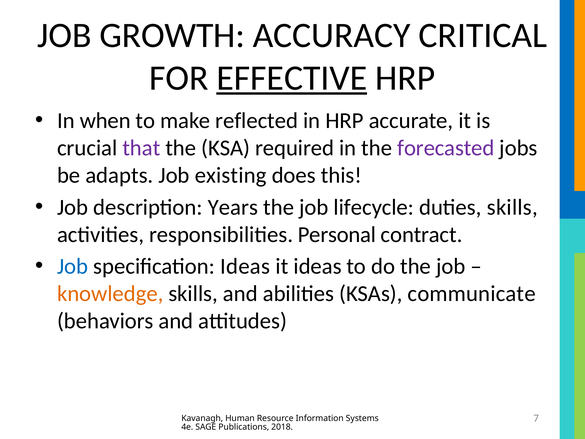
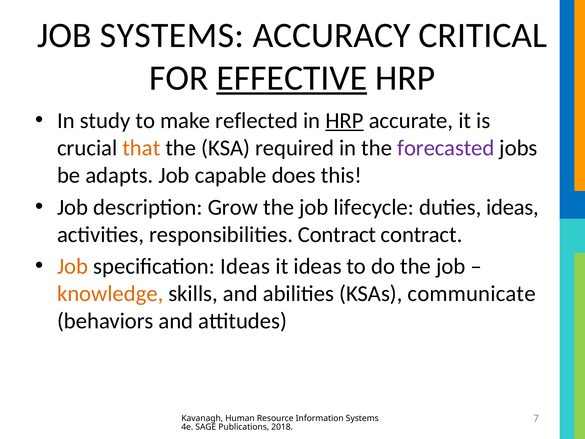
JOB GROWTH: GROWTH -> SYSTEMS (172, 35)
when: when -> study (105, 121)
HRP underline: none -> present (345, 121)
that colour: purple -> orange (141, 148)
existing: existing -> capable (231, 175)
Years: Years -> Grow (233, 207)
duties skills: skills -> ideas (513, 207)
responsibilities Personal: Personal -> Contract (337, 234)
Job colour: blue -> orange (73, 266)
